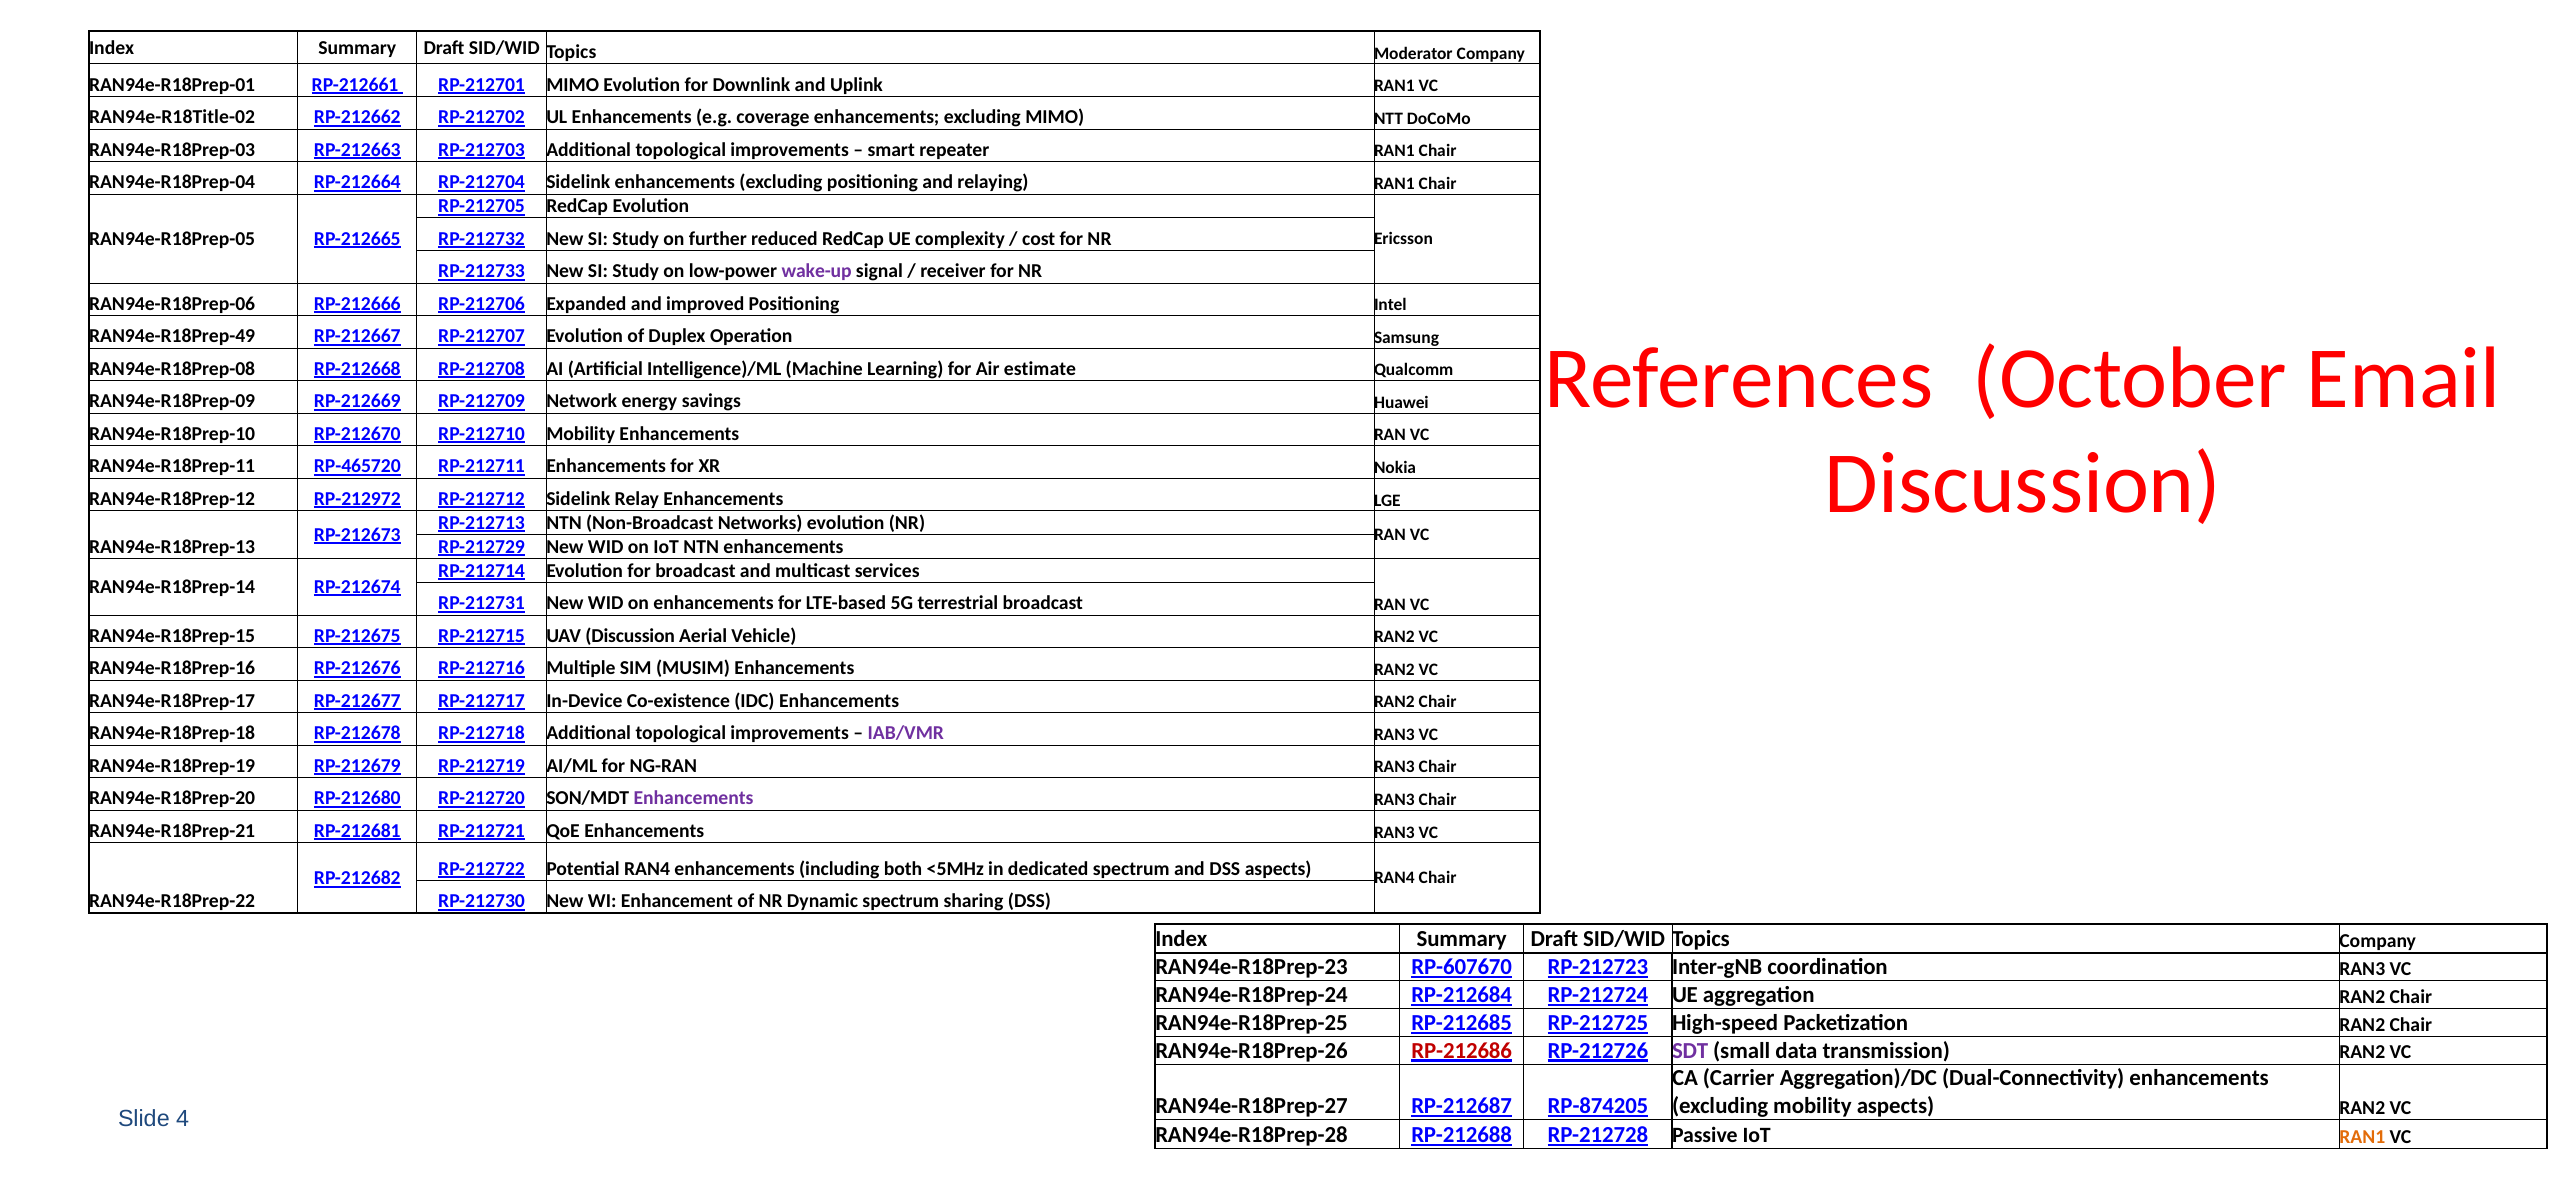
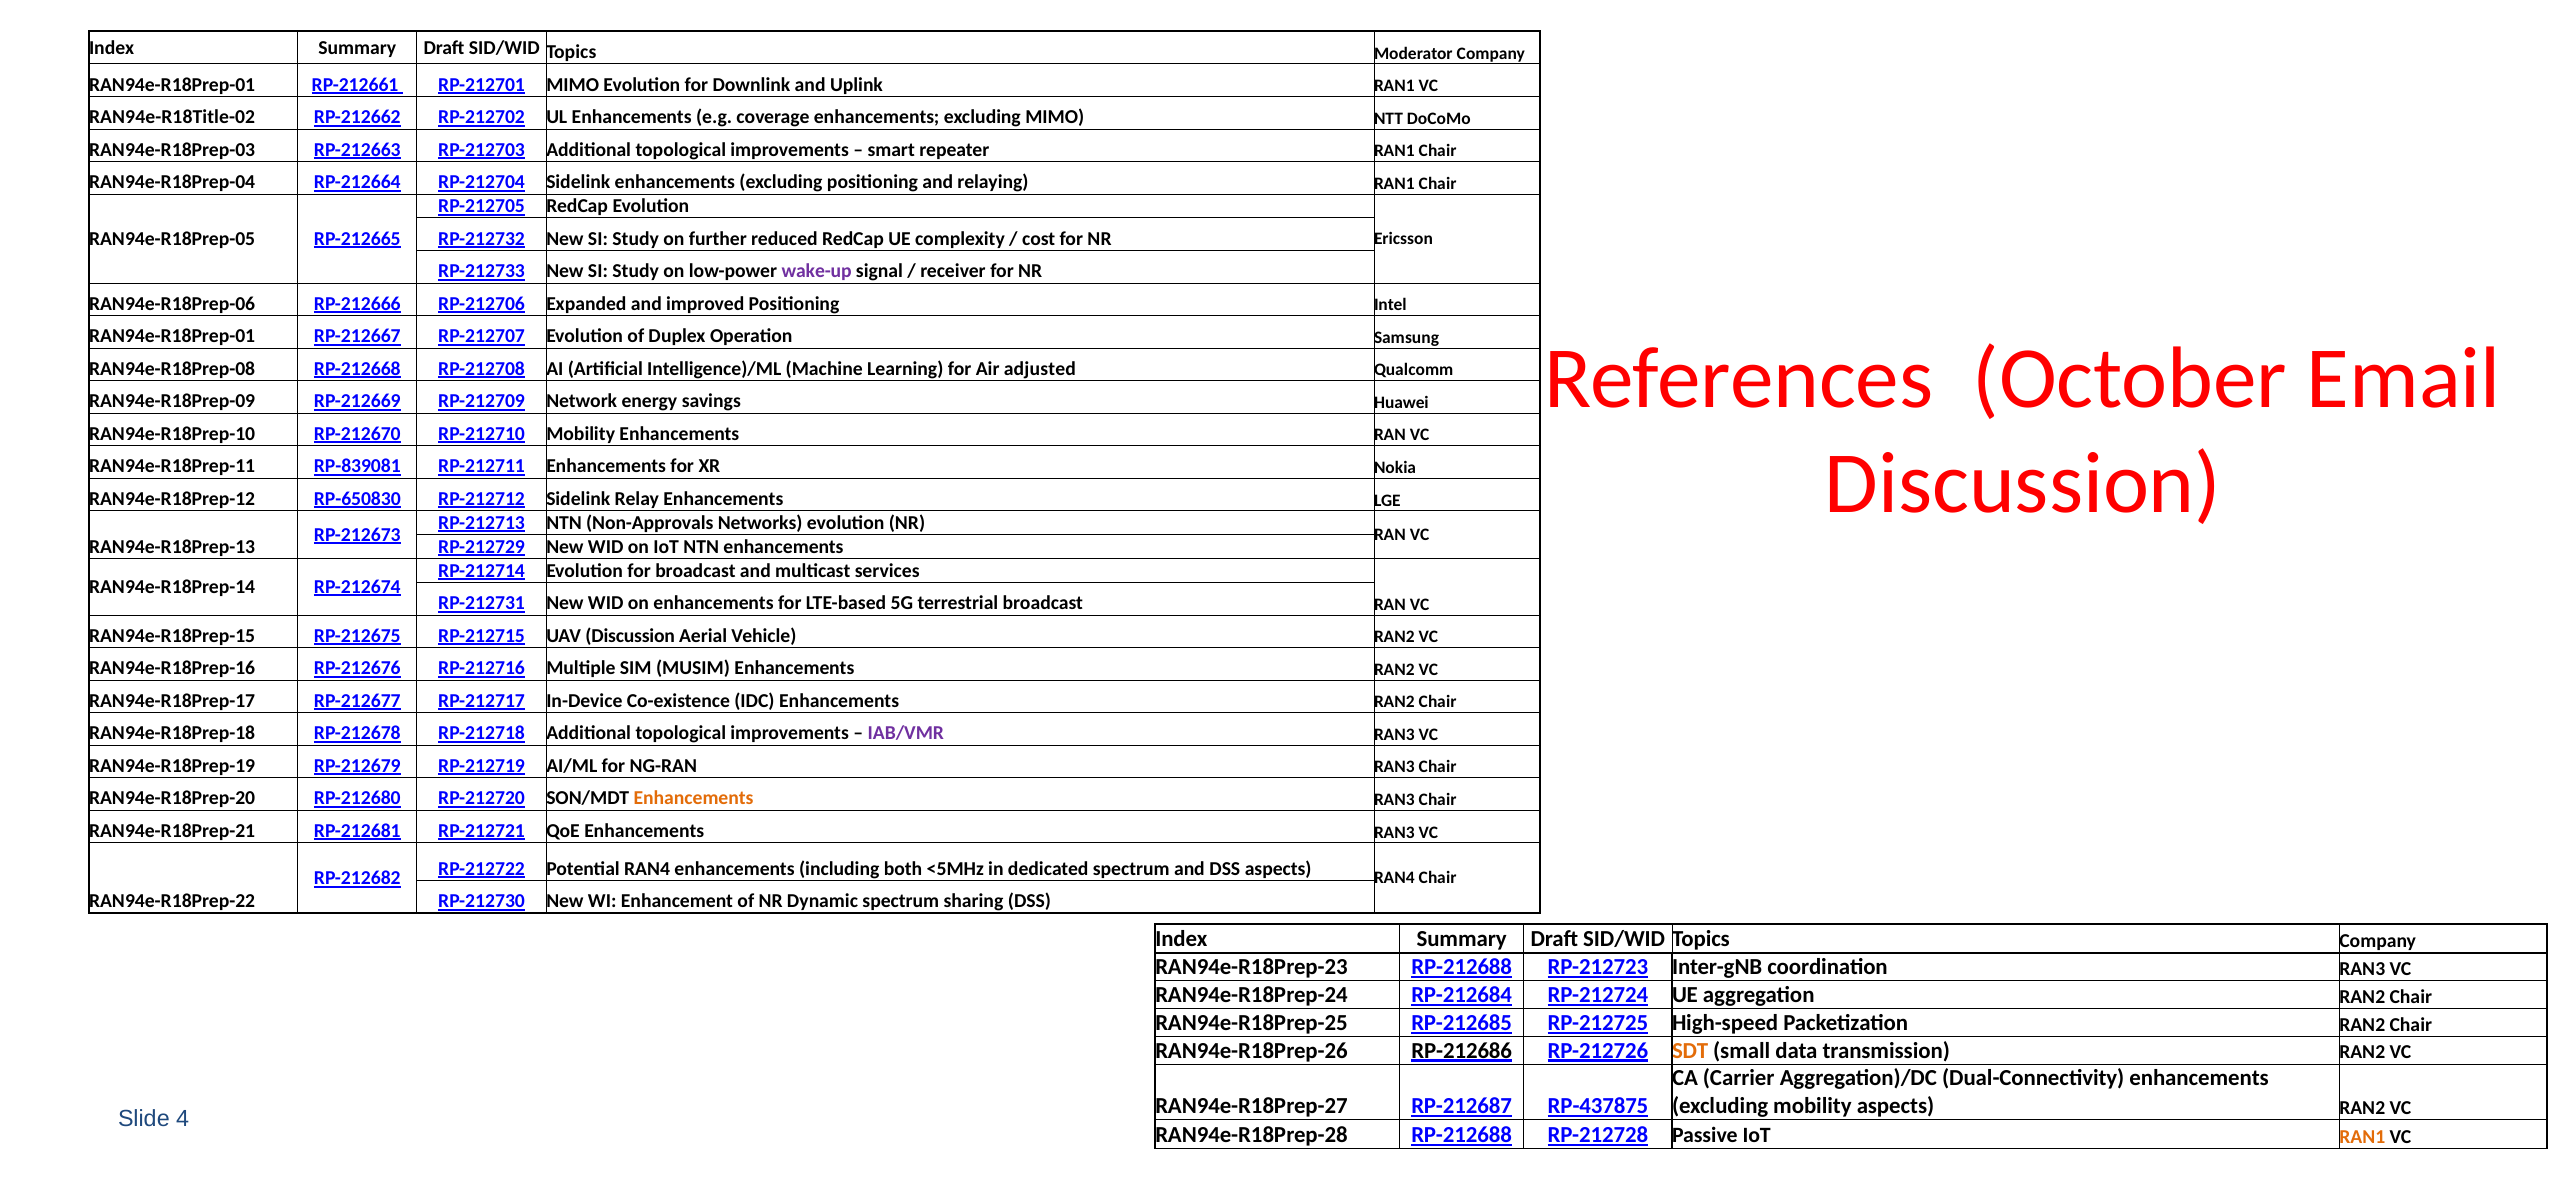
RAN94e-R18Prep-49: RAN94e-R18Prep-49 -> RAN94e-R18Prep-01 (172, 336)
estimate: estimate -> adjusted (1040, 369)
RP-465720: RP-465720 -> RP-839081 (357, 466)
RP-212972: RP-212972 -> RP-650830 (357, 499)
Non-Broadcast: Non-Broadcast -> Non-Approvals (650, 523)
Enhancements colour: purple -> orange (694, 799)
RAN94e-R18Prep-23 RP-607670: RP-607670 -> RP-212688 (1462, 967)
RP-212686 colour: red -> black (1462, 1051)
SDT colour: purple -> orange (1690, 1051)
RP-874205: RP-874205 -> RP-437875 (1598, 1106)
